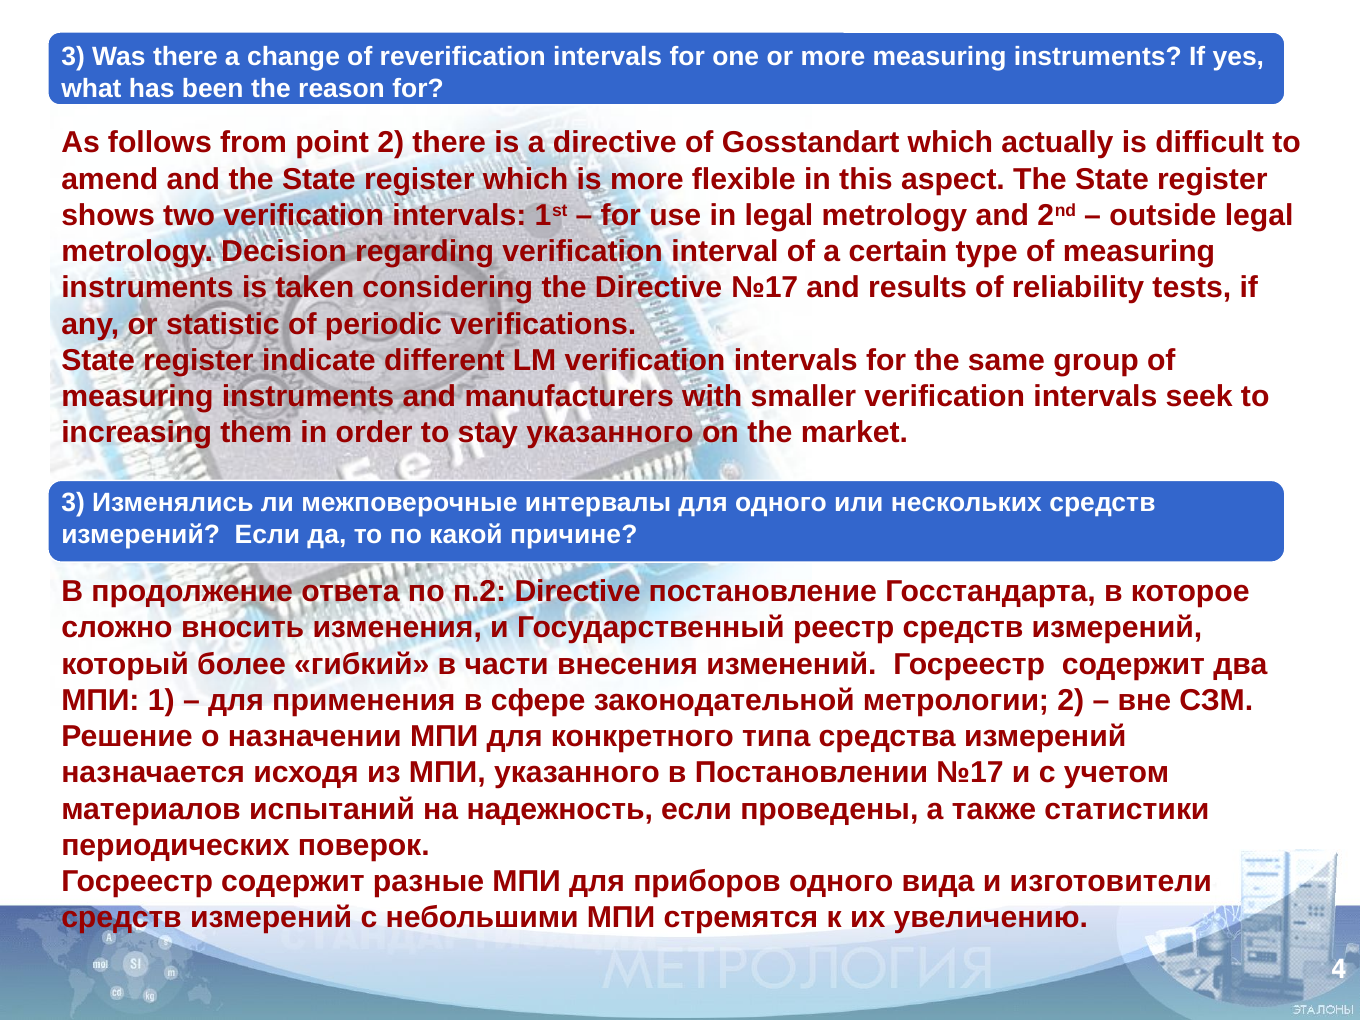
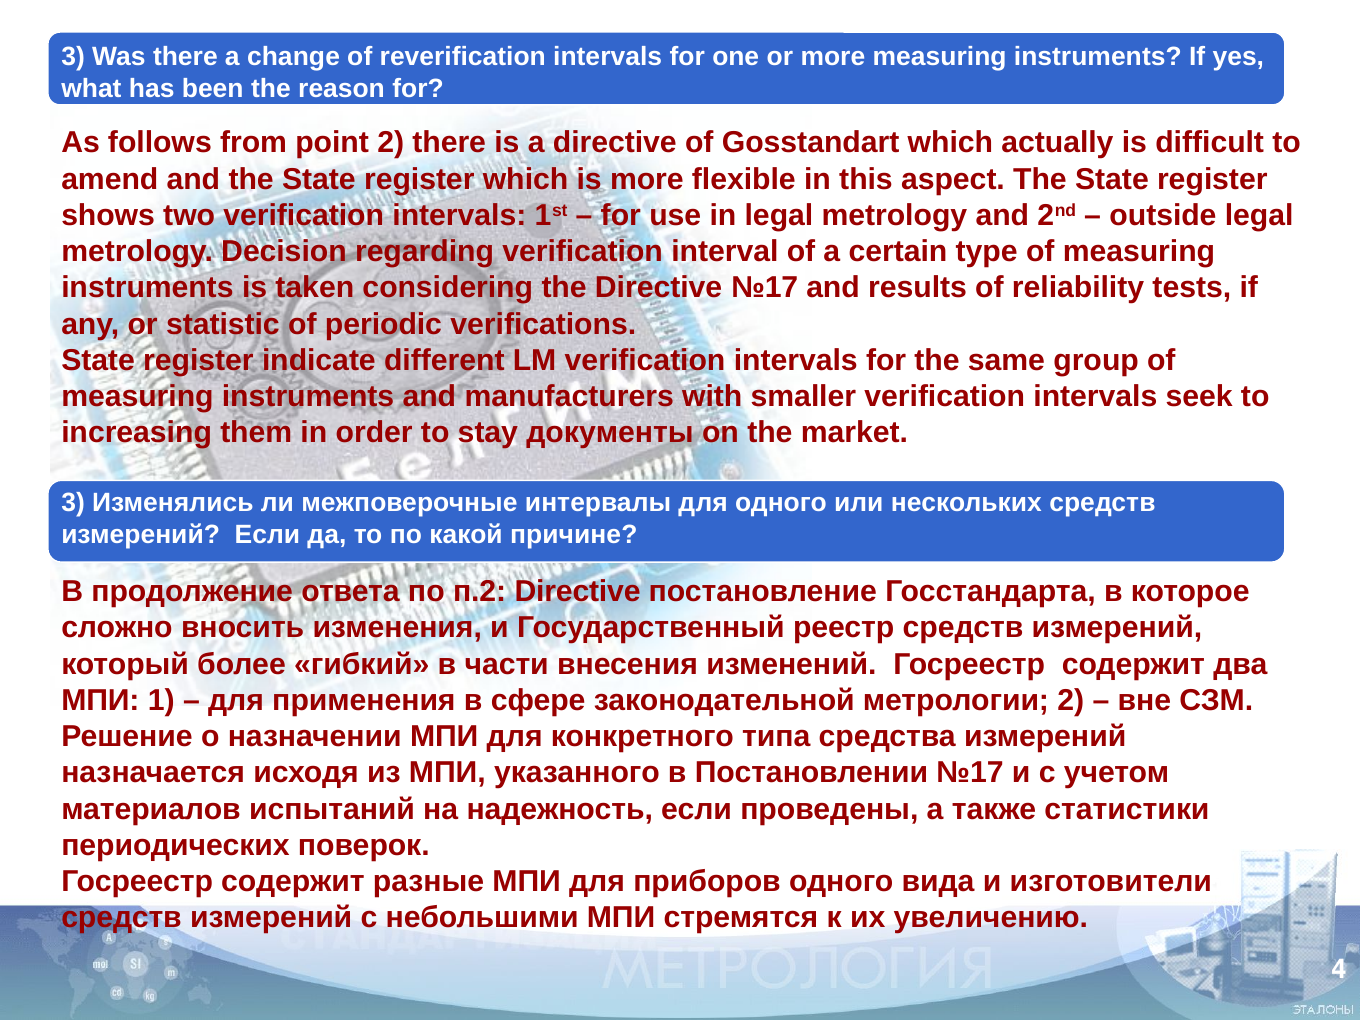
stay указанного: указанного -> документы (610, 433)
